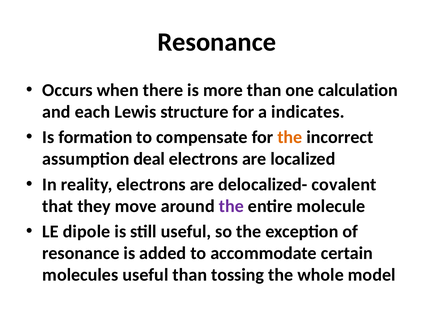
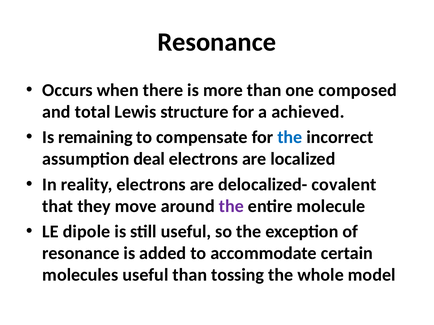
calculation: calculation -> composed (358, 90)
each: each -> total (93, 112)
indicates: indicates -> achieved (308, 112)
formation: formation -> remaining (95, 137)
the colour: orange -> blue (290, 137)
